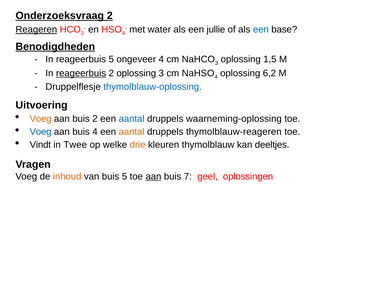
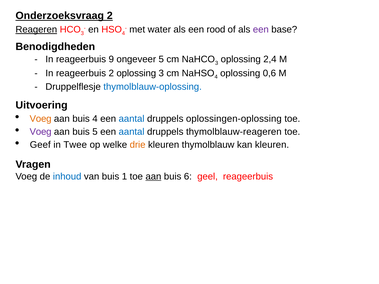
jullie: jullie -> rood (216, 30)
een colour: blue -> purple (261, 30)
Benodigdheden underline: present -> none (55, 47)
reageerbuis 5: 5 -> 9 (111, 59)
ongeveer 4: 4 -> 5 (161, 59)
1,5: 1,5 -> 2,4 (270, 59)
reageerbuis underline: present -> none (81, 73)
6,2: 6,2 -> 0,6 (269, 73)
buis 2: 2 -> 4 (95, 119)
waarneming-oplossing: waarneming-oplossing -> oplossingen-oplossing (234, 119)
Voeg colour: blue -> purple (41, 132)
buis 4: 4 -> 5 (95, 132)
aantal colour: orange -> blue (132, 132)
Vindt: Vindt -> Geef (40, 145)
kan deeltjes: deeltjes -> kleuren (272, 145)
inhoud colour: orange -> blue (67, 177)
buis 5: 5 -> 1 (124, 177)
7: 7 -> 6 (188, 177)
geel oplossingen: oplossingen -> reageerbuis (248, 177)
